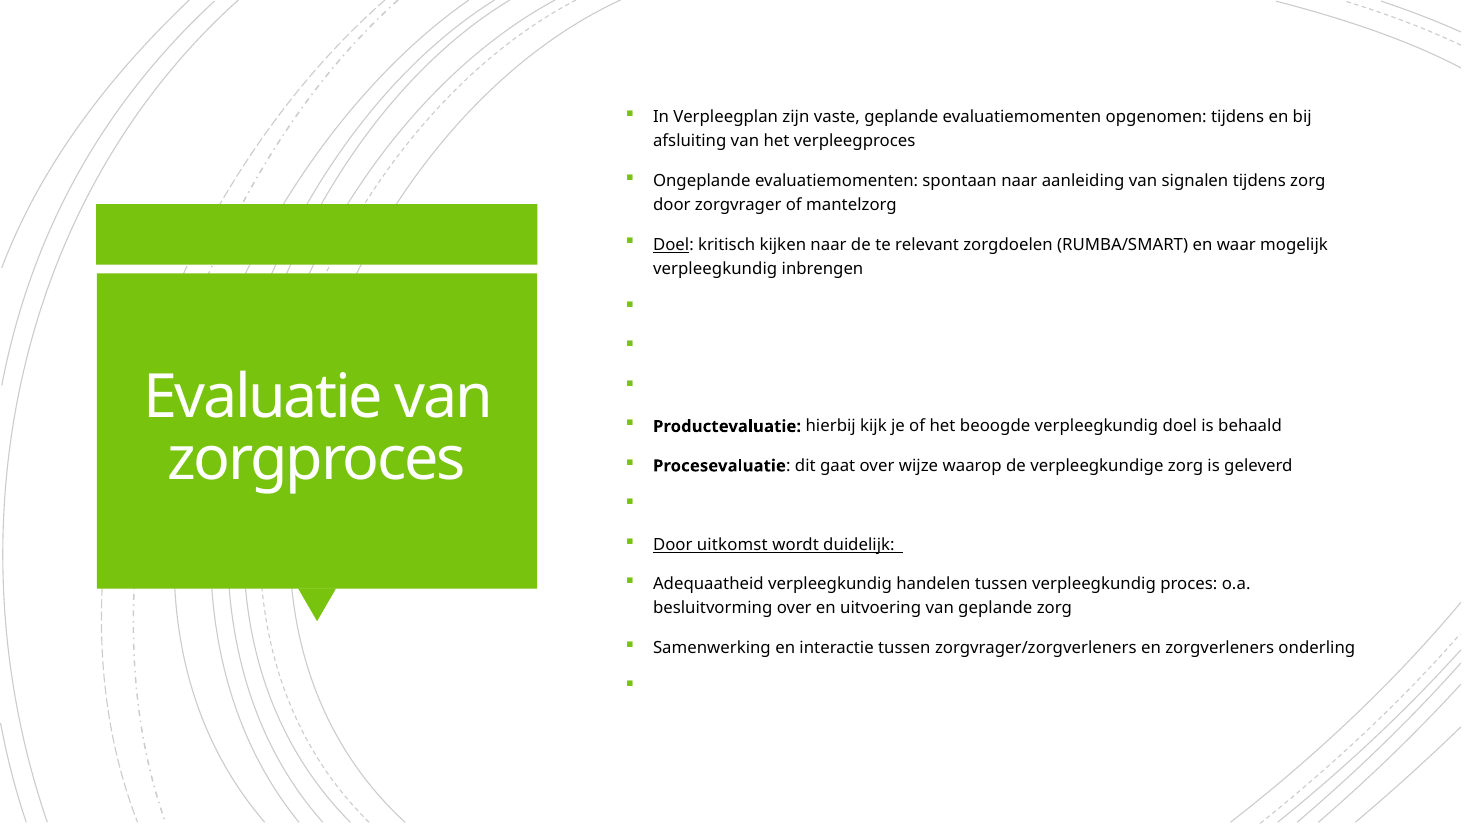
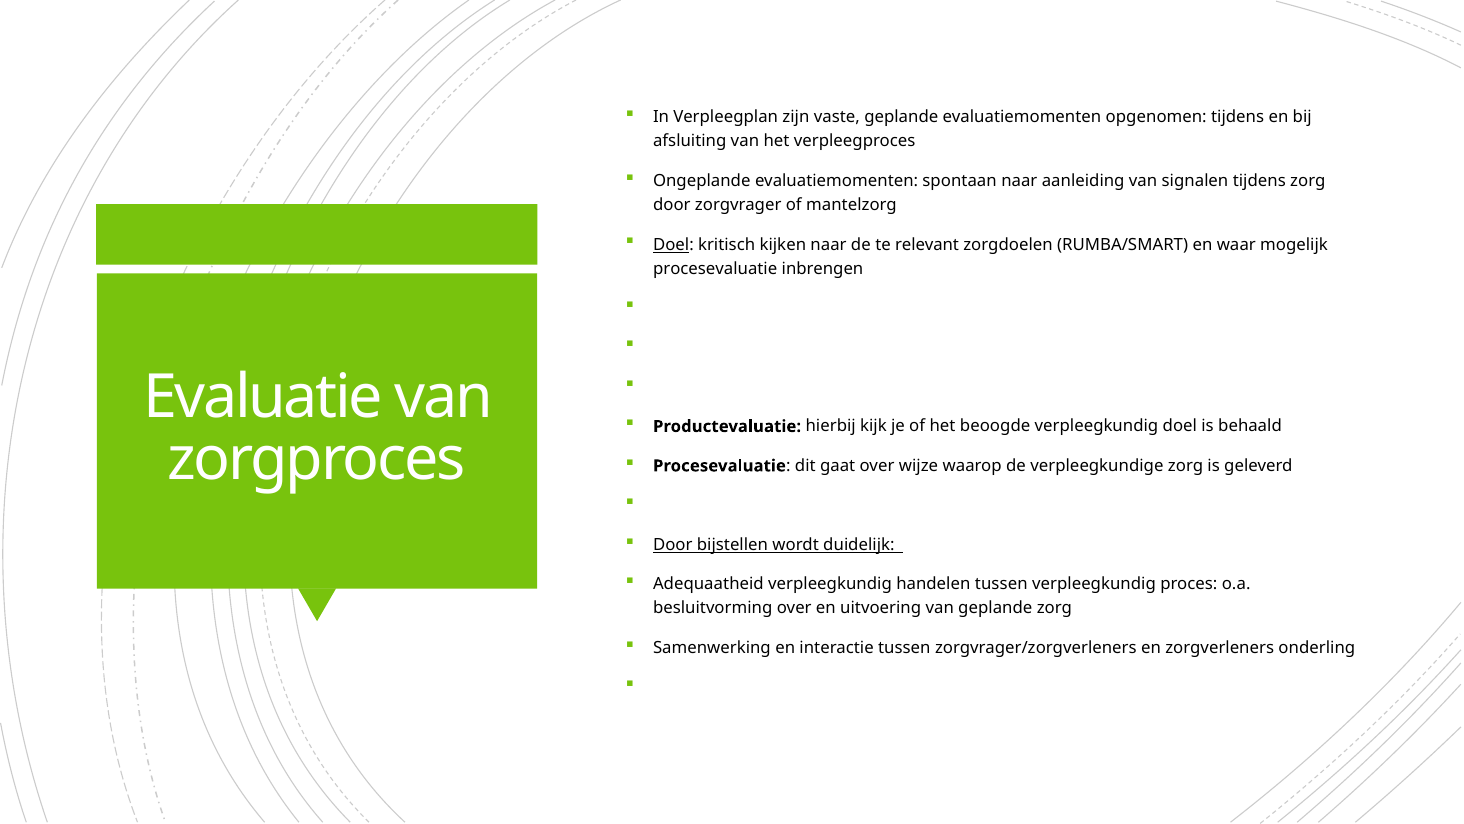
verpleegkundig: verpleegkundig -> procesevaluatie (715, 268)
uitkomst: uitkomst -> bijstellen (732, 544)
